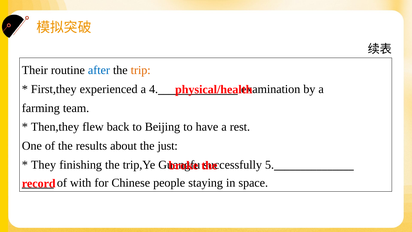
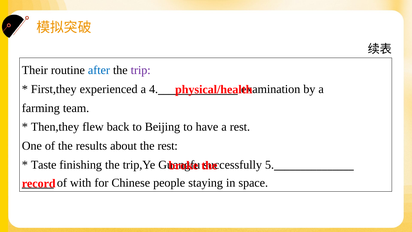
trip colour: orange -> purple (141, 70)
the just: just -> rest (168, 146)
They: They -> Taste (44, 165)
